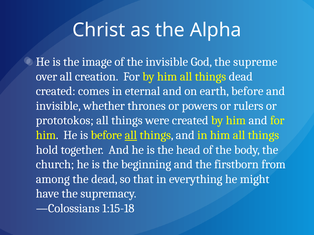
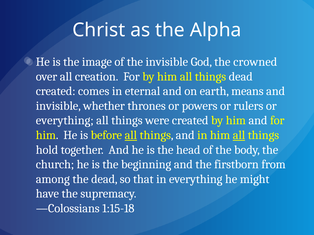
supreme: supreme -> crowned (255, 62)
earth before: before -> means (247, 91)
prototokos: prototokos -> everything (65, 121)
all underline: none -> present (239, 135)
